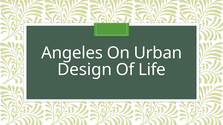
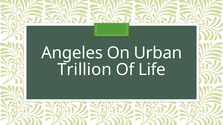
Design: Design -> Trillion (85, 70)
